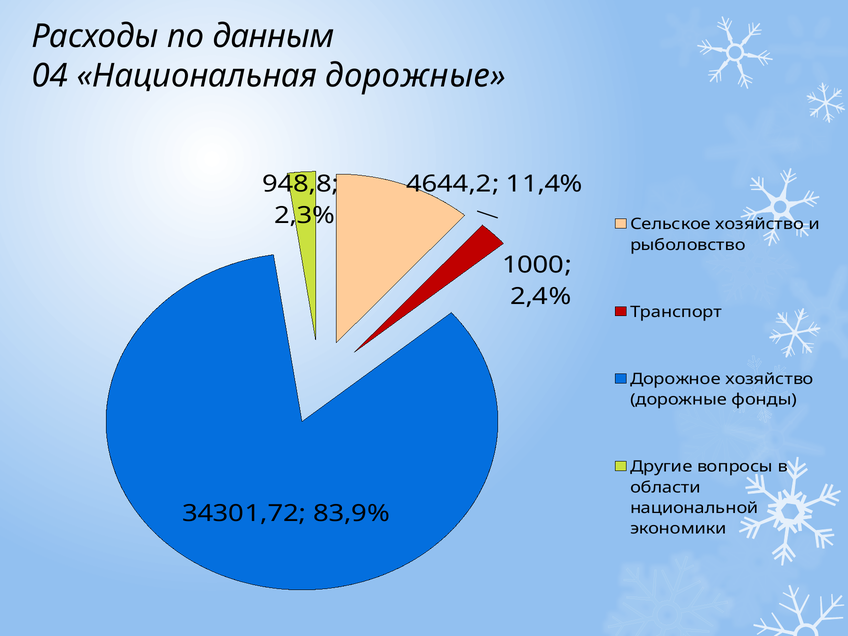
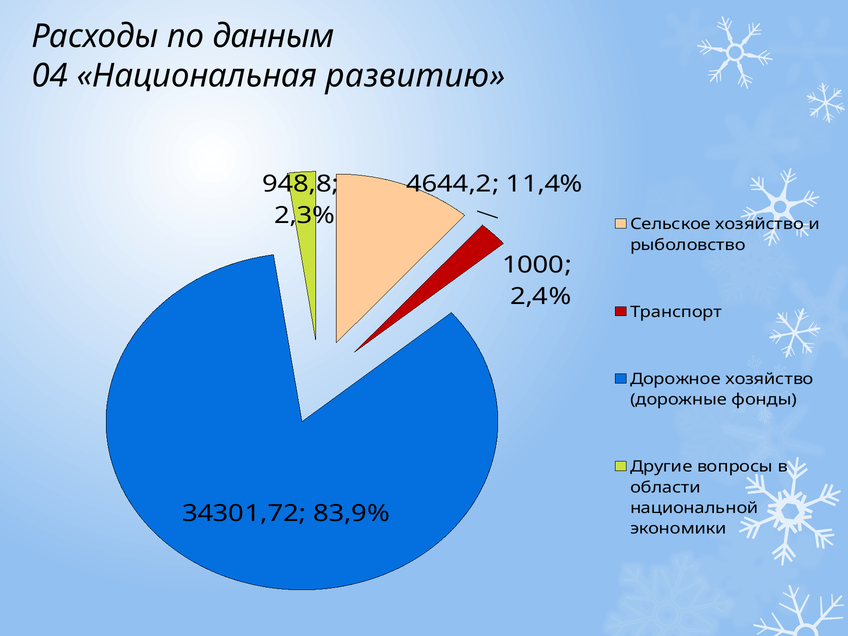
Национальная дорожные: дорожные -> развитию (416, 76)
